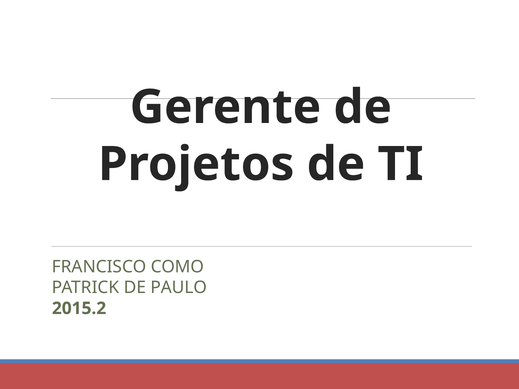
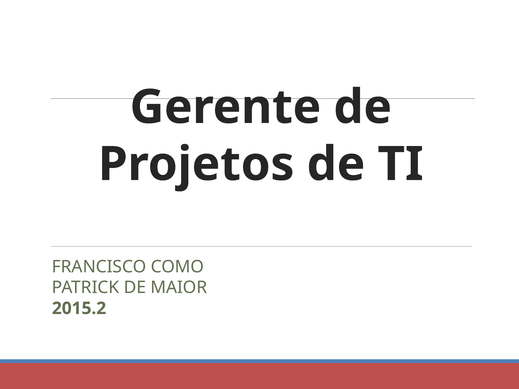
PAULO: PAULO -> MAIOR (179, 288)
